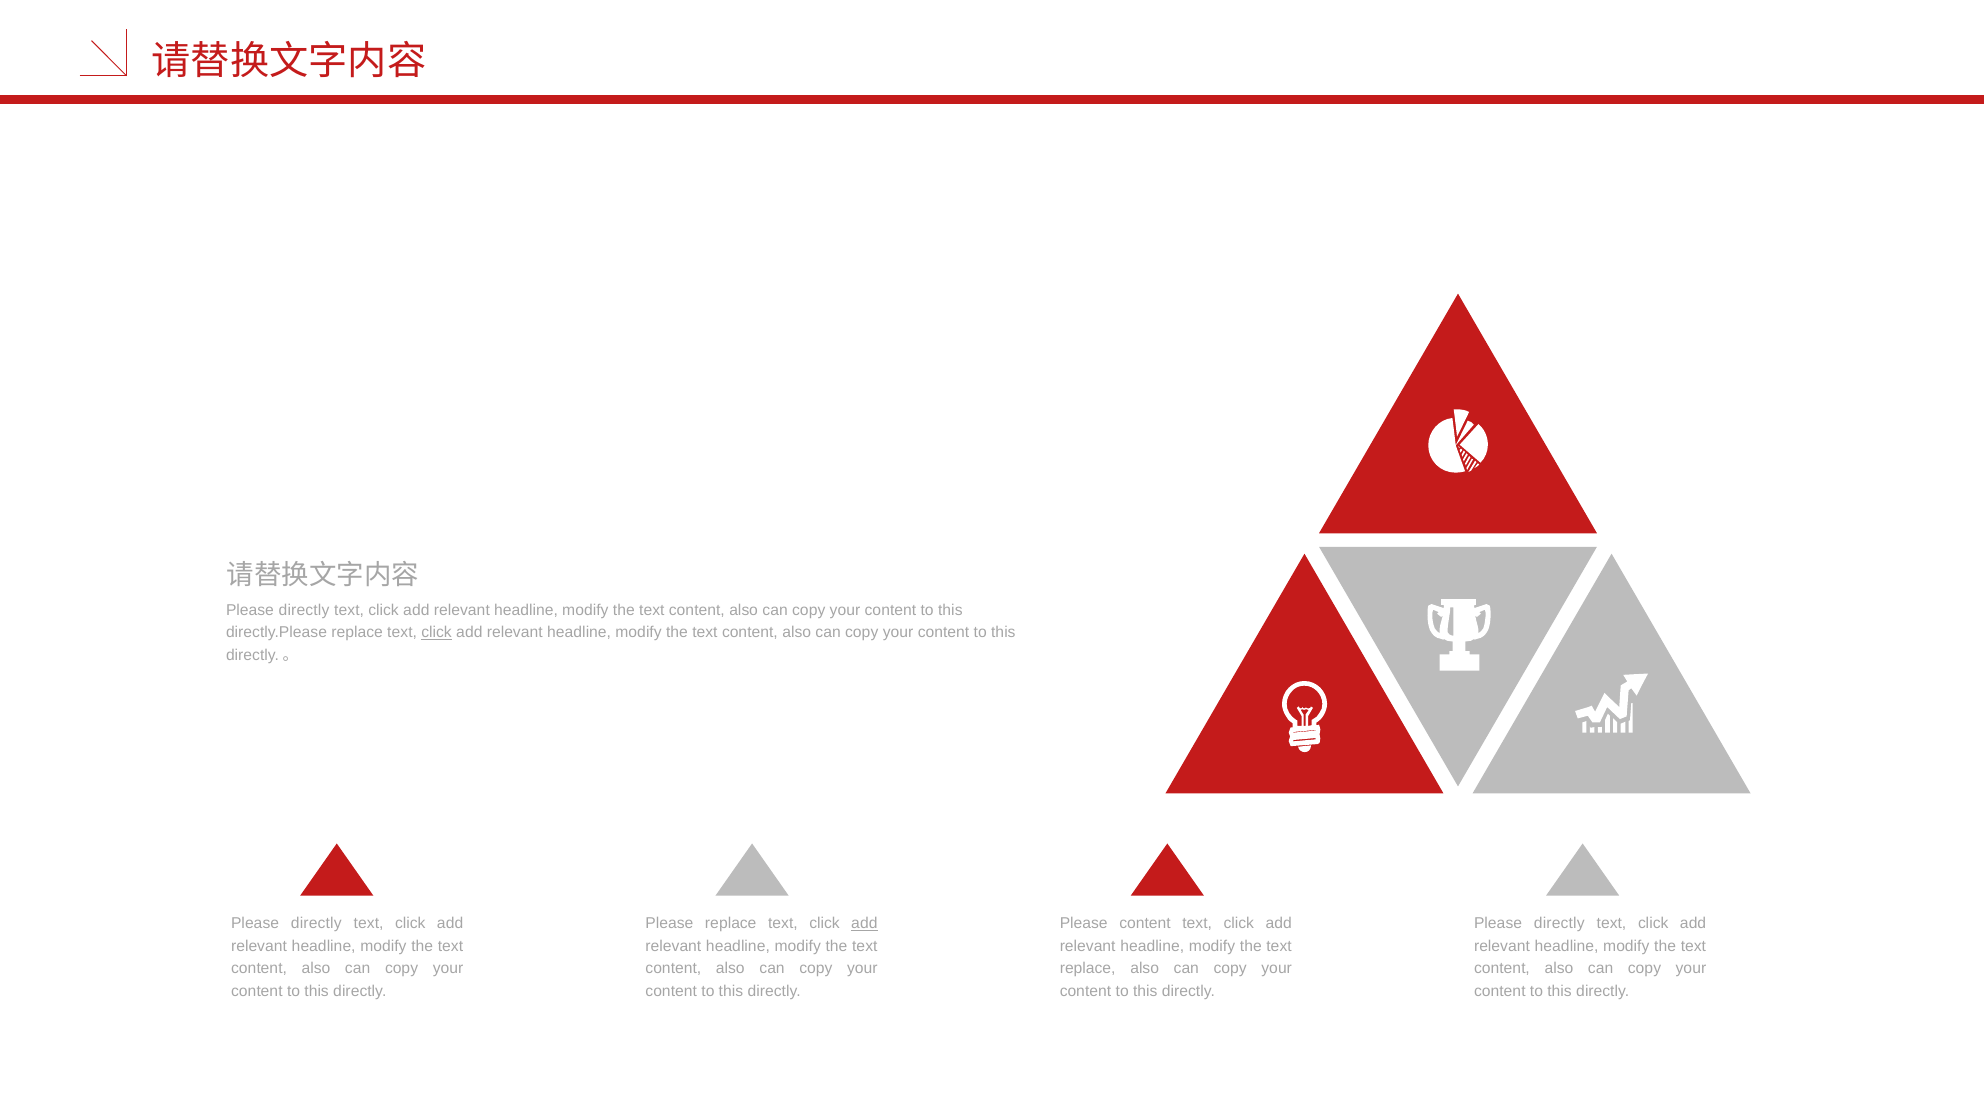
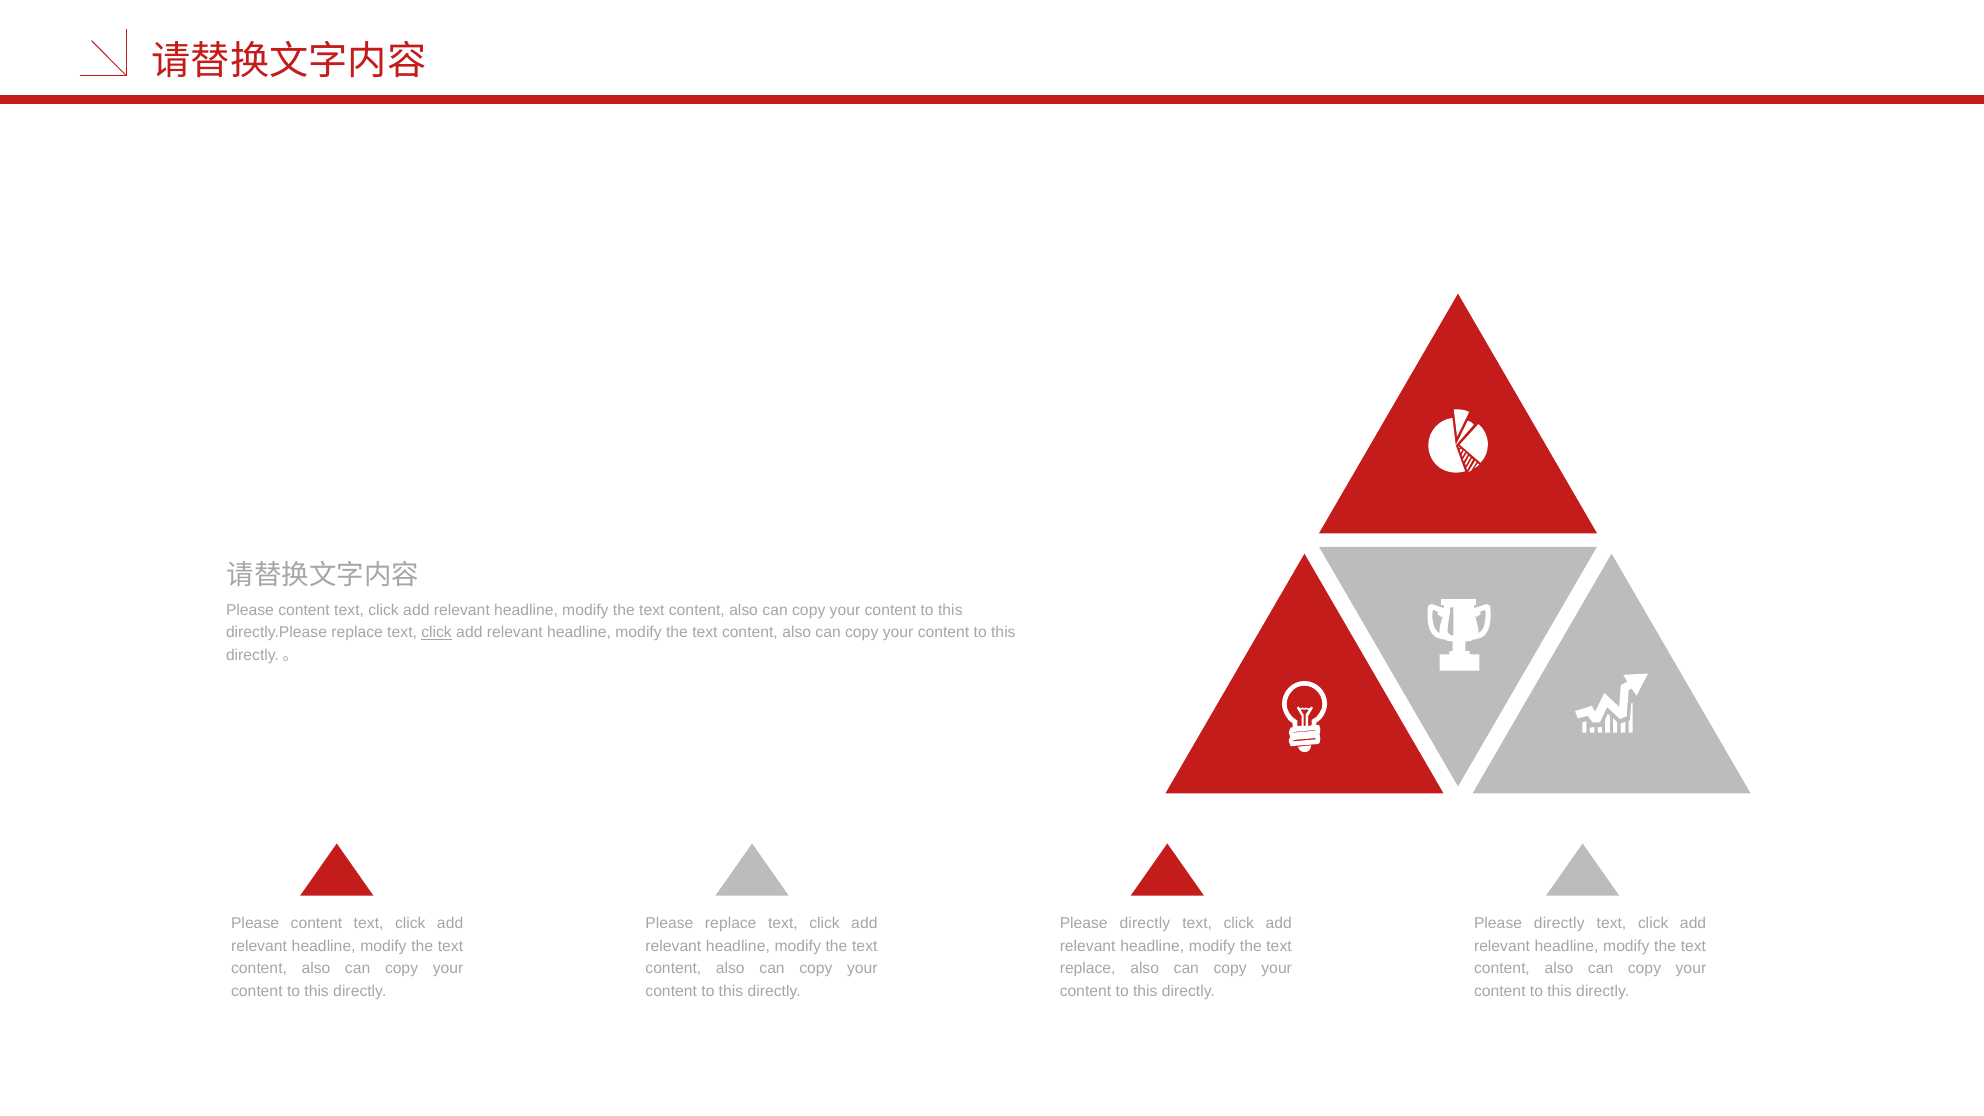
directly: directly -> content (304, 610)
directly: directly -> content (316, 924)
add underline: present -> none (864, 924)
content: content -> directly (1145, 924)
